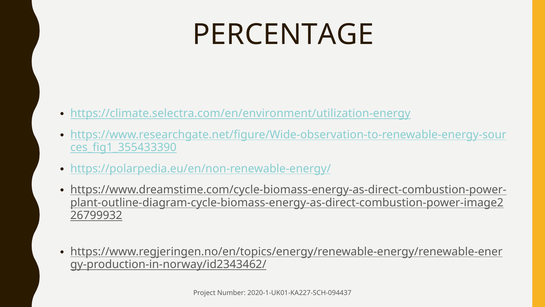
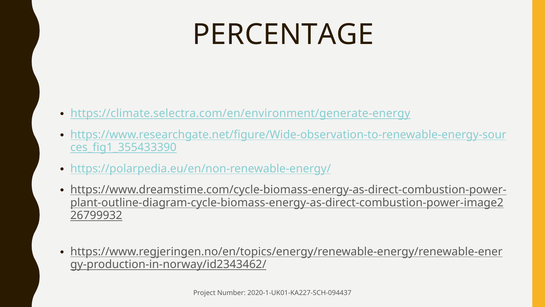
https://climate.selectra.com/en/environment/utilization-energy: https://climate.selectra.com/en/environment/utilization-energy -> https://climate.selectra.com/en/environment/generate-energy (240, 113)
